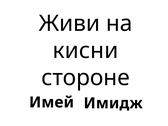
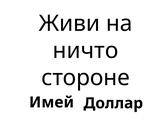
кисни: кисни -> ничто (85, 51)
Имидж: Имидж -> Доллар (113, 103)
